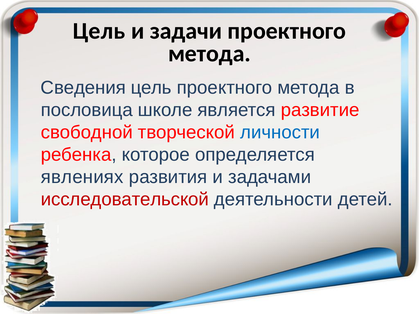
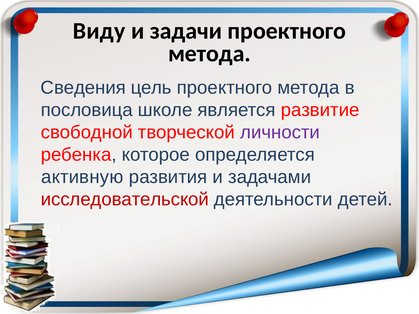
Цель: Цель -> Виду (99, 31)
личности colour: blue -> purple (280, 133)
явлениях: явлениях -> активную (82, 177)
